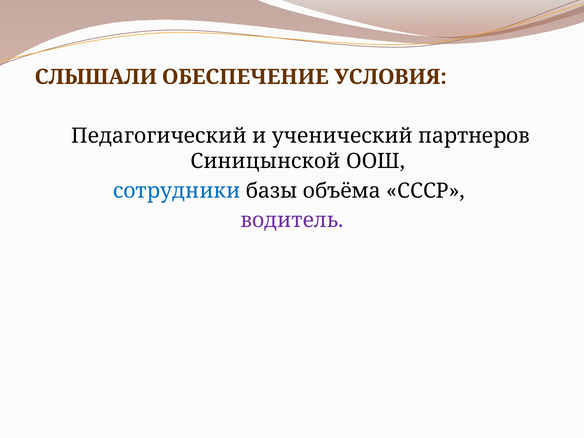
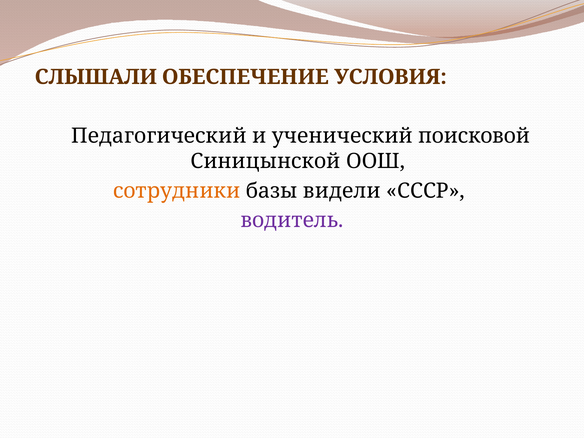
партнеров: партнеров -> поисковой (474, 136)
сотрудники colour: blue -> orange (177, 191)
объёма: объёма -> видели (342, 191)
